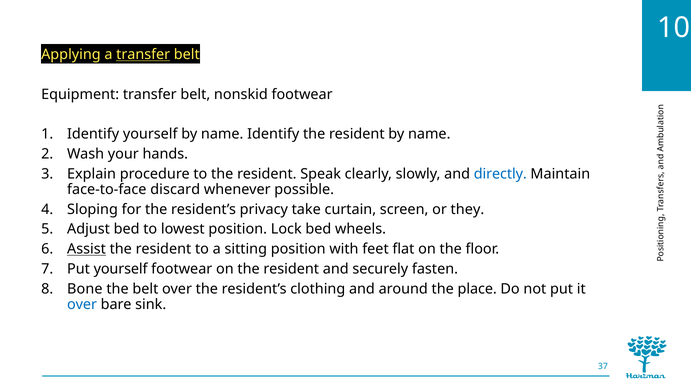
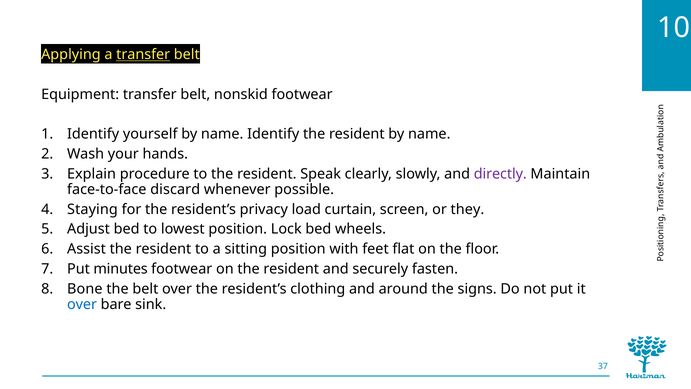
directly colour: blue -> purple (500, 174)
Sloping: Sloping -> Staying (92, 209)
take: take -> load (306, 209)
Assist underline: present -> none (86, 249)
Put yourself: yourself -> minutes (121, 269)
place: place -> signs (477, 289)
